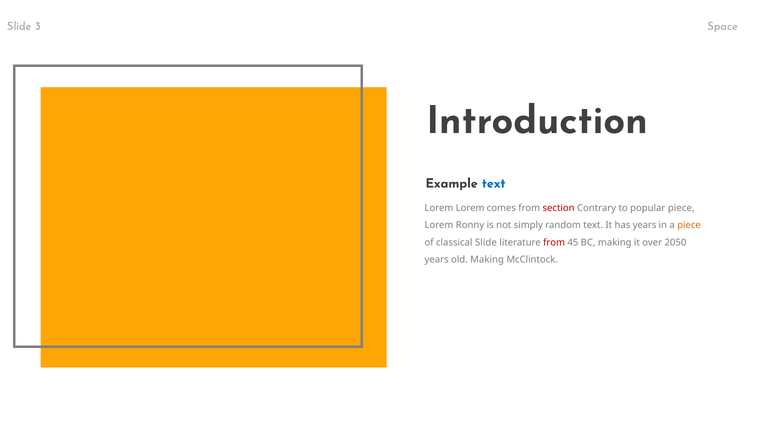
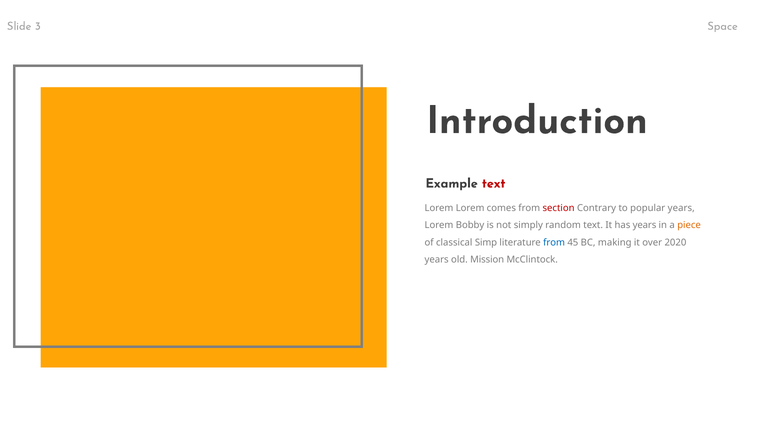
text colour: blue -> red (494, 183)
popular piece: piece -> years (681, 208)
Ronny: Ronny -> Bobby (470, 225)
classical Slide: Slide -> Simp (486, 243)
from colour: red -> blue (554, 243)
2050: 2050 -> 2020 (675, 243)
old Making: Making -> Mission (487, 260)
